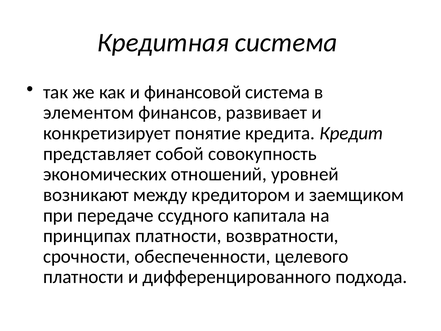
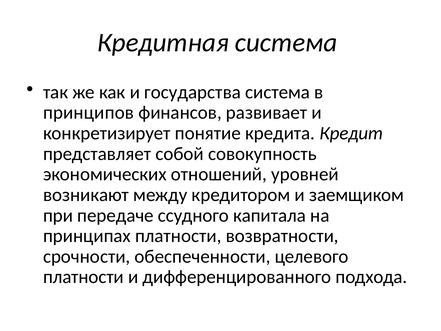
финансовой: финансовой -> государства (193, 92)
элементом: элементом -> принципов (89, 113)
